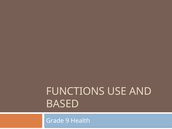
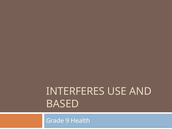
FUNCTIONS: FUNCTIONS -> INTERFERES (75, 91)
